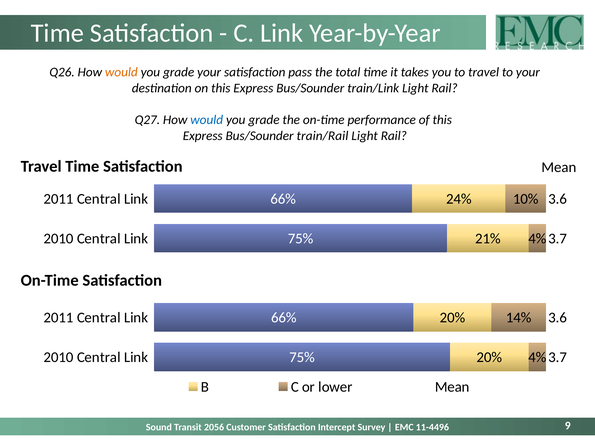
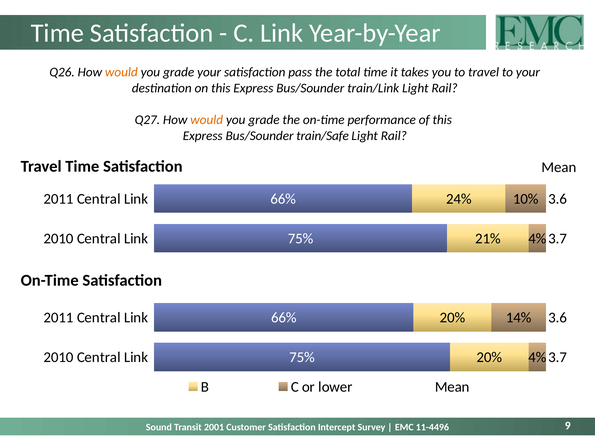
would colour: blue -> orange (207, 120)
train/Rail: train/Rail -> train/Safe (323, 136)
2056: 2056 -> 2001 (214, 427)
